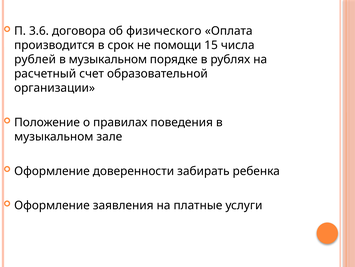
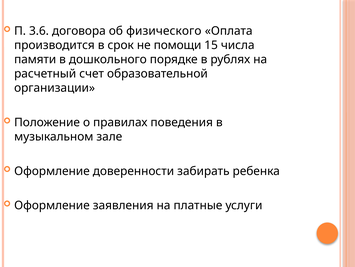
рублей: рублей -> памяти (35, 59)
музыкальном: музыкальном -> дошкольного (108, 59)
